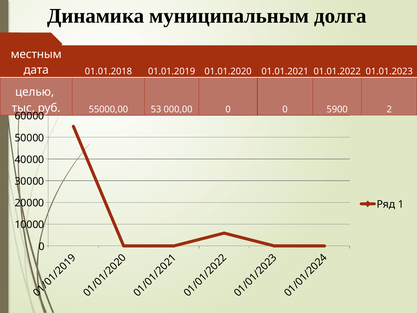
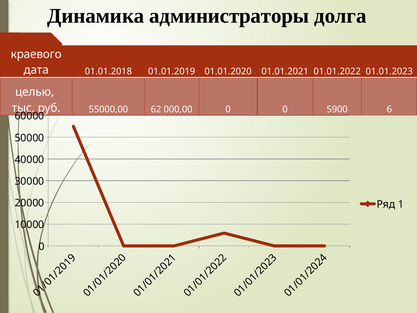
муниципальным: муниципальным -> администраторы (229, 16)
местным: местным -> краевого (36, 54)
53: 53 -> 62 (156, 109)
5900 2: 2 -> 6 (389, 109)
